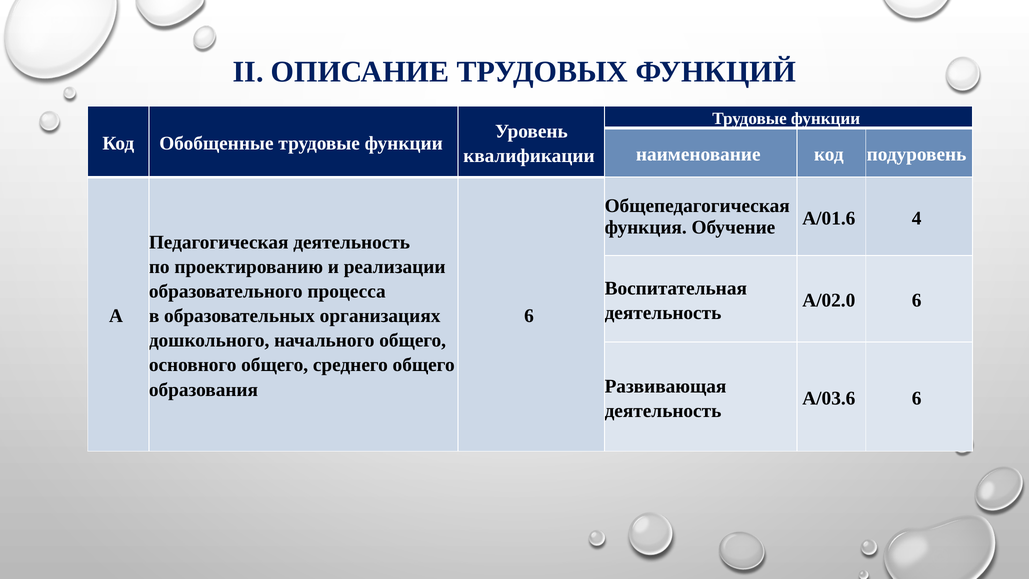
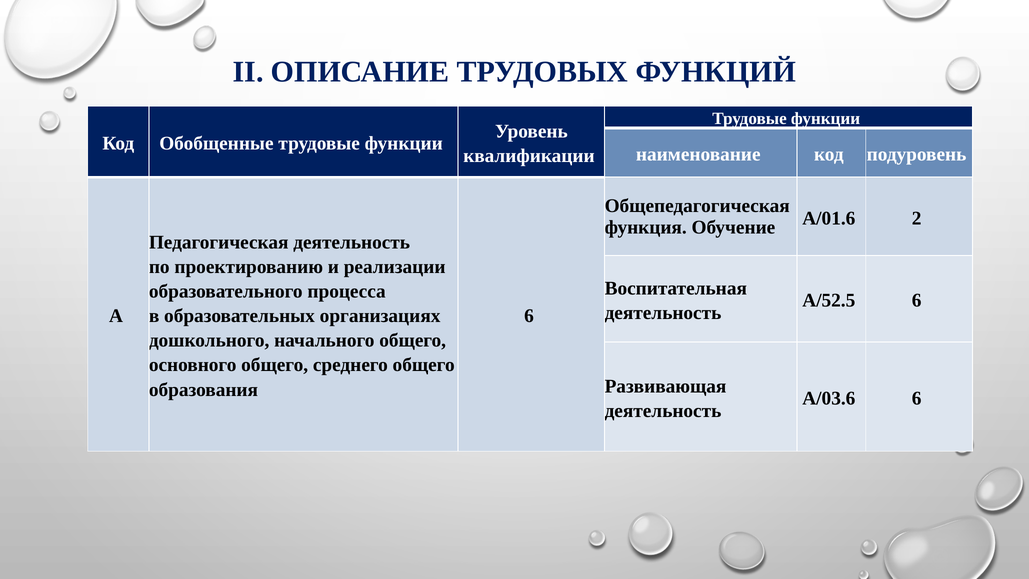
4: 4 -> 2 (917, 218)
A/02.0: A/02.0 -> A/52.5 (829, 301)
